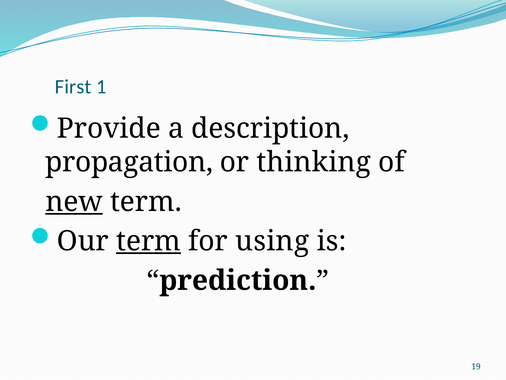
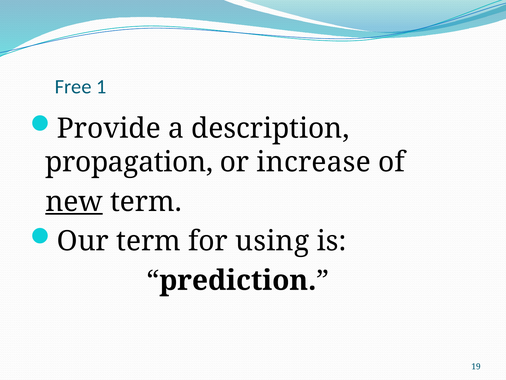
First: First -> Free (73, 87)
thinking: thinking -> increase (314, 162)
term underline: present -> none (148, 241)
